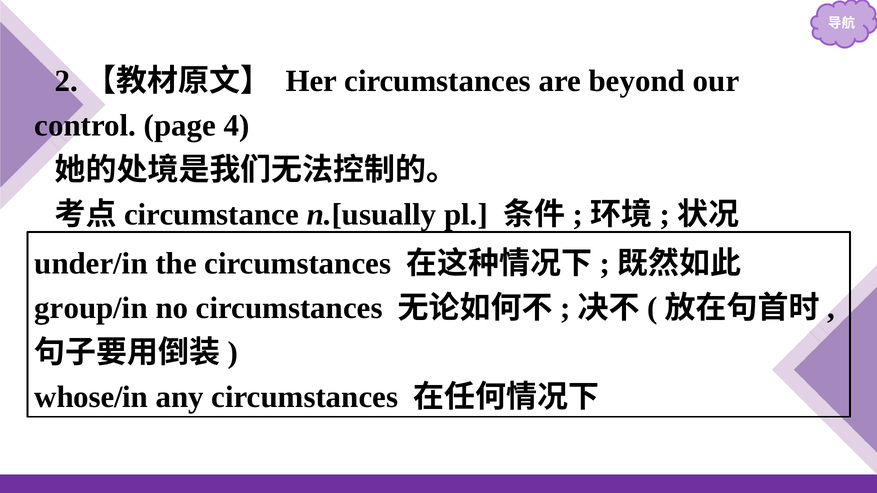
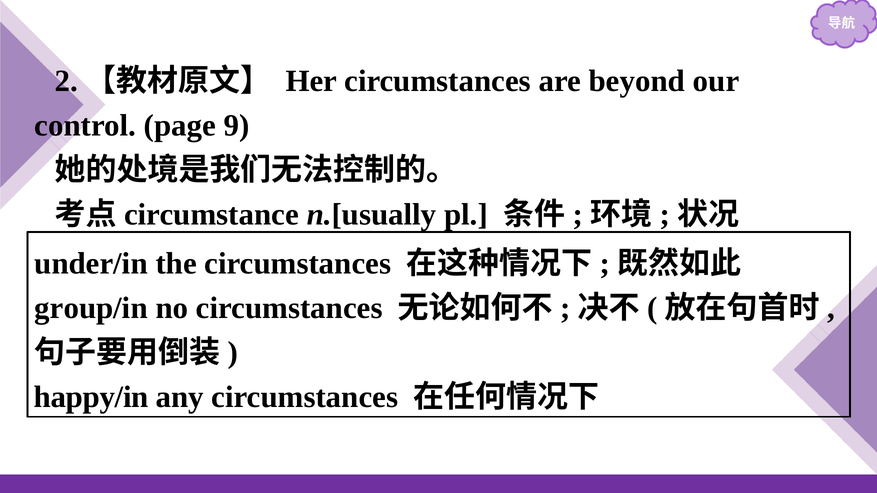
4: 4 -> 9 (237, 125)
whose/in: whose/in -> happy/in (91, 397)
